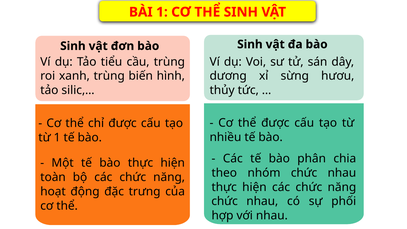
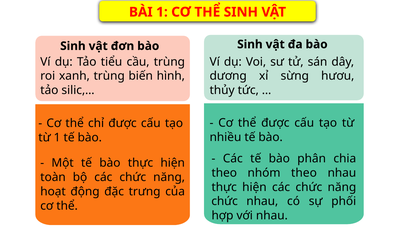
nhóm chức: chức -> theo (304, 173)
